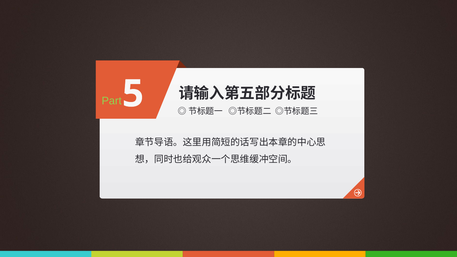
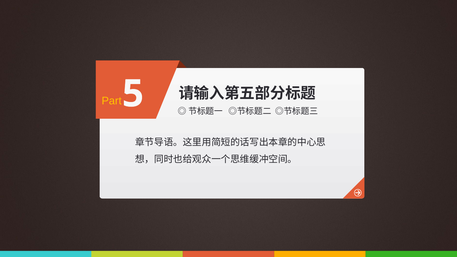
Part colour: light green -> yellow (112, 101)
